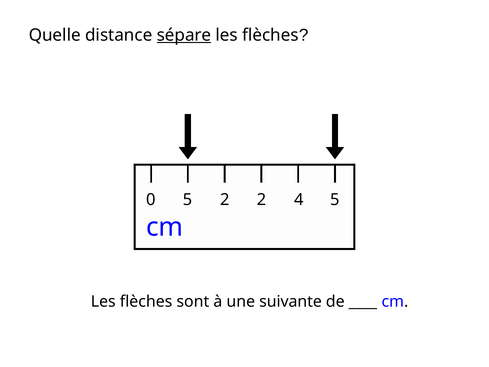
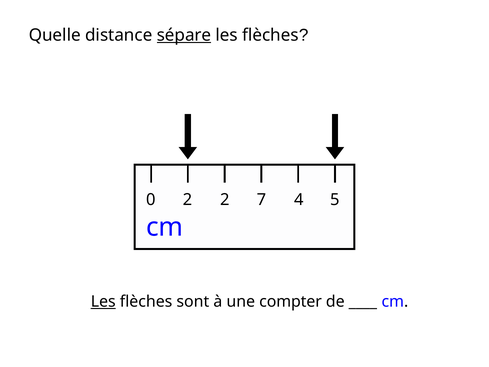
0 5: 5 -> 2 (188, 200)
2 2: 2 -> 7 (261, 200)
Les underline: none -> present (103, 302)
suivante: suivante -> compter (291, 302)
